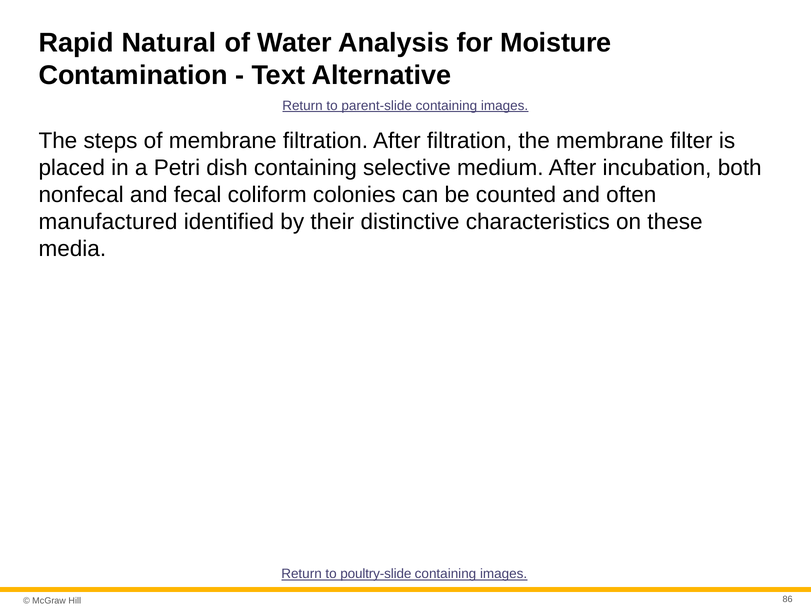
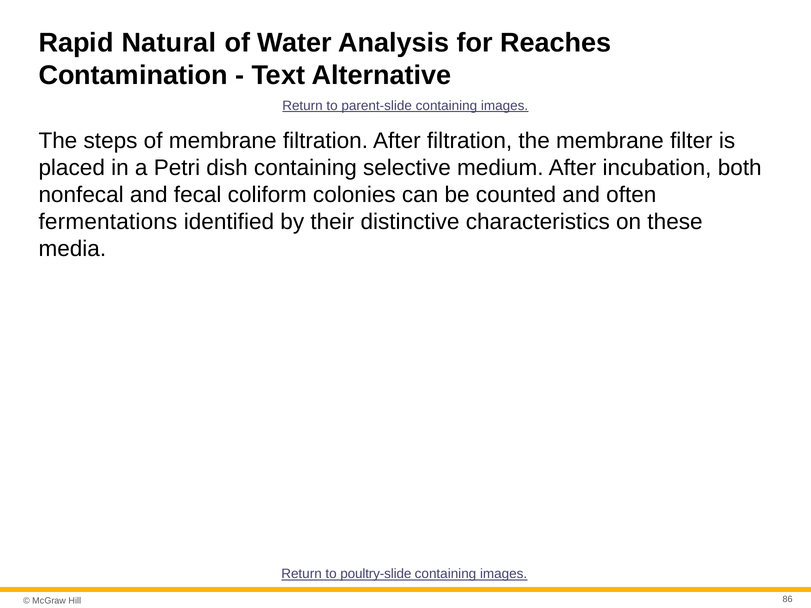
Moisture: Moisture -> Reaches (556, 43)
manufactured: manufactured -> fermentations (108, 222)
